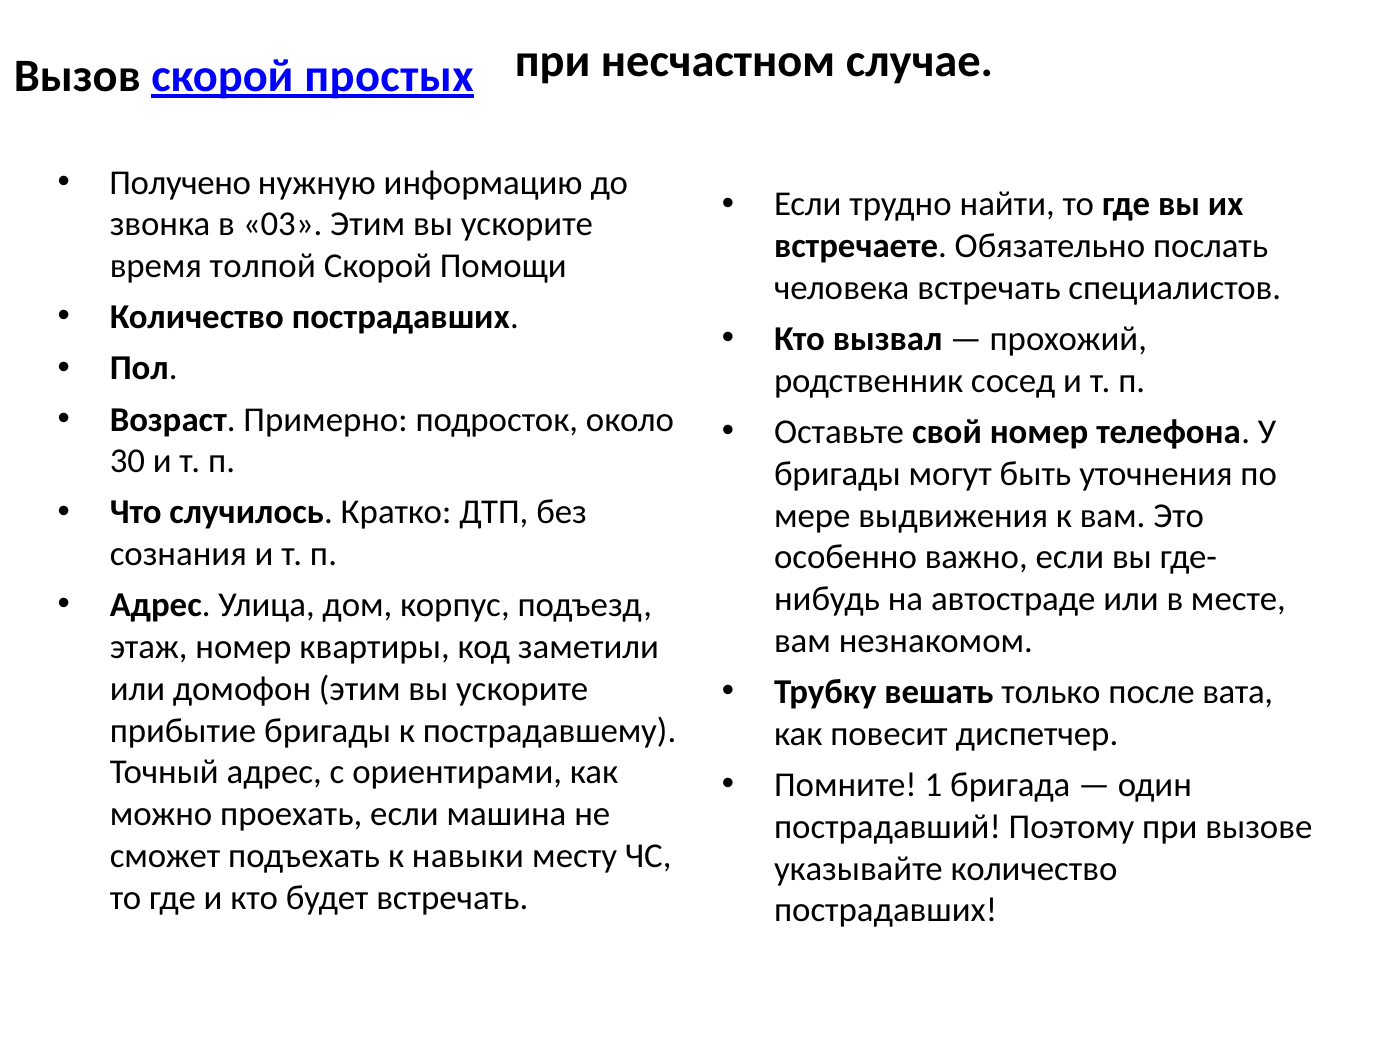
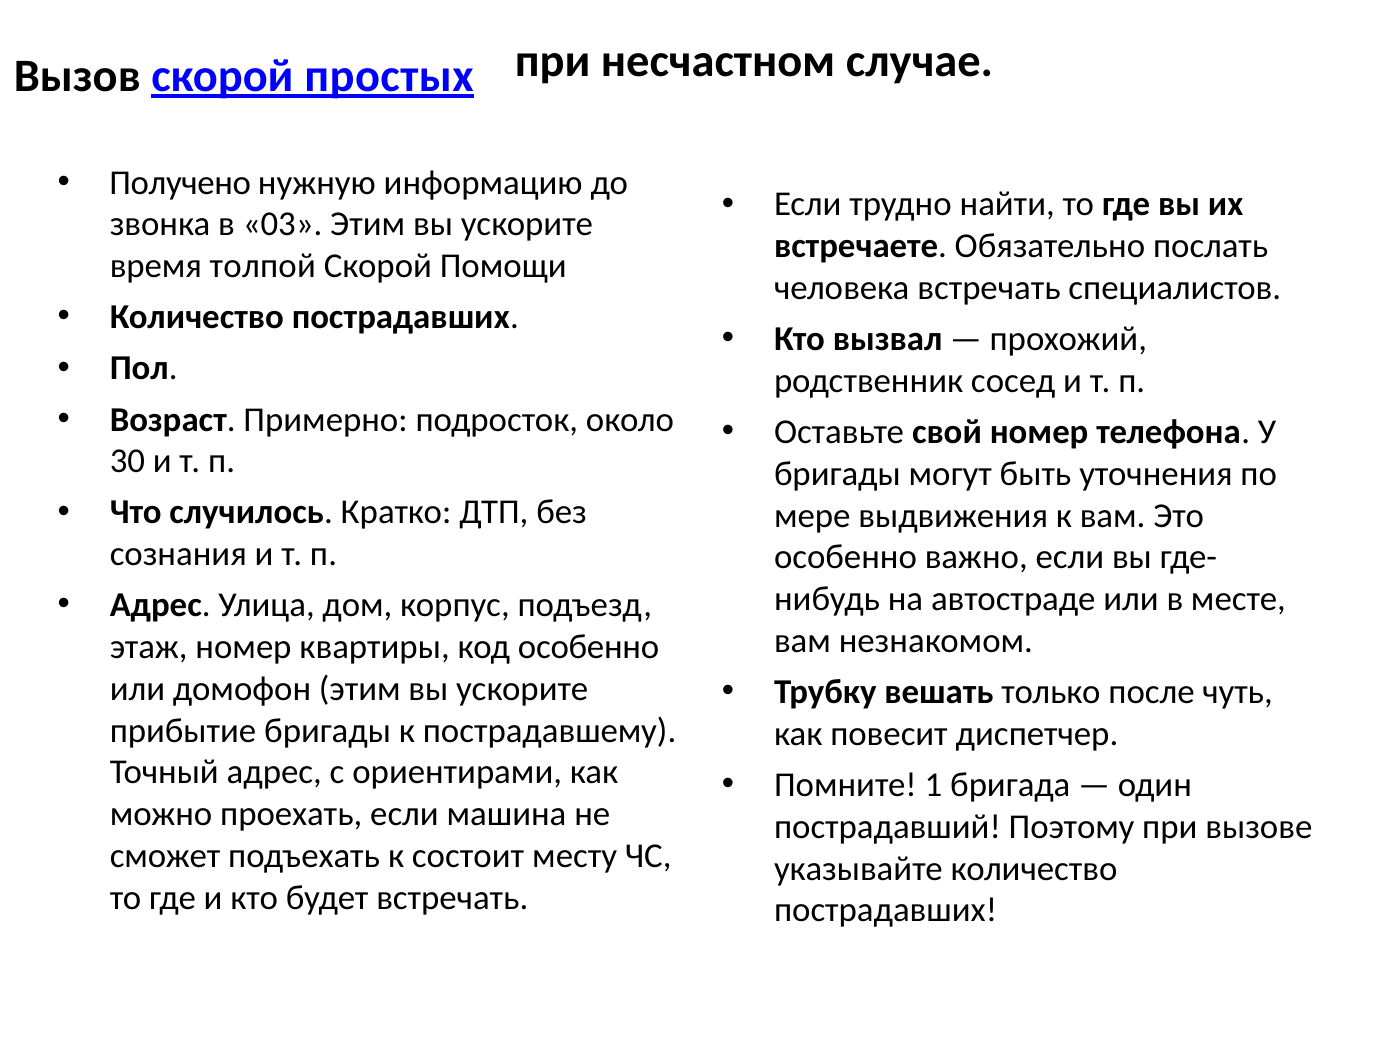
код заметили: заметили -> особенно (589, 647)
вата: вата -> чуть (1238, 692)
навыки: навыки -> состоит (468, 856)
